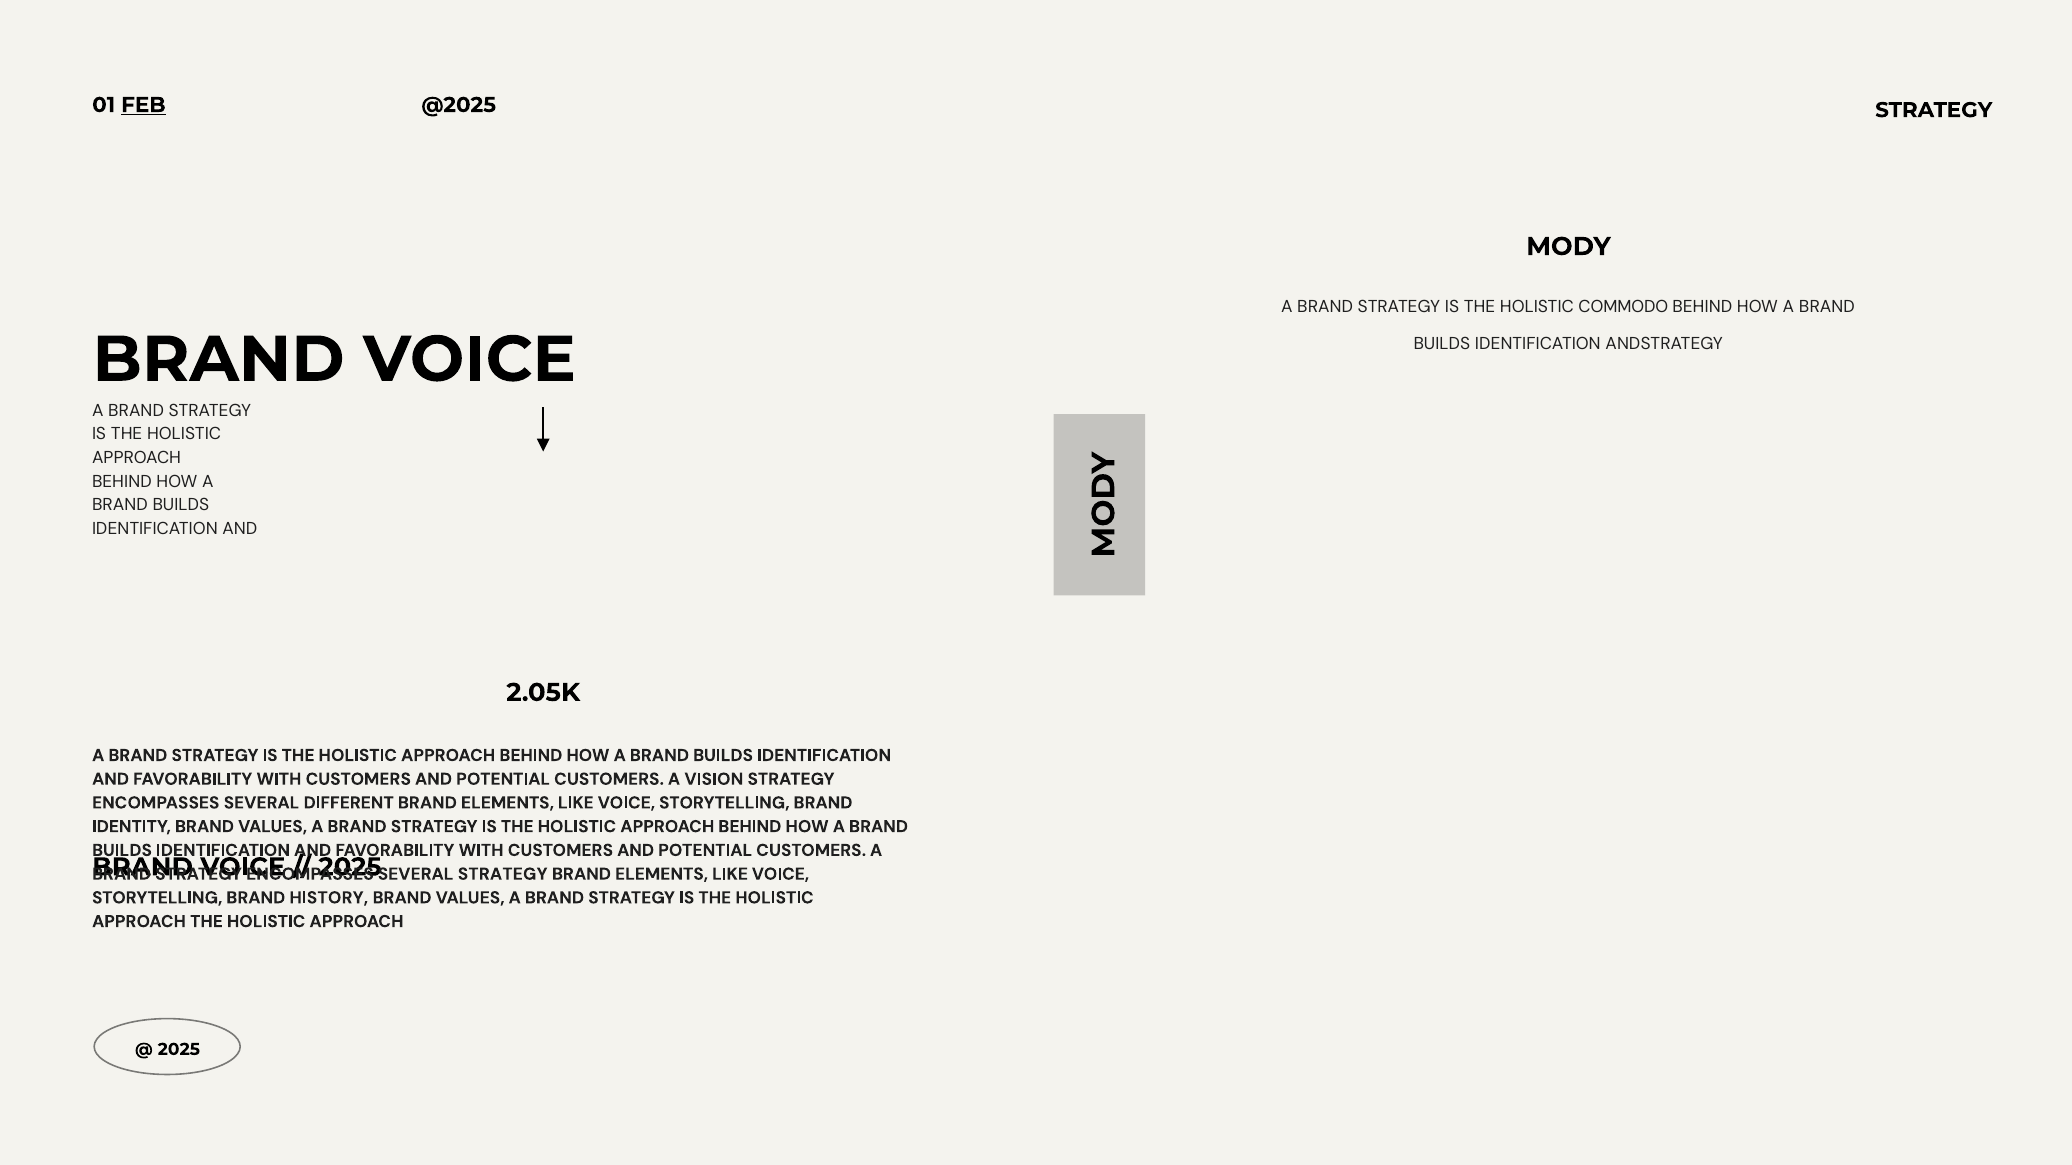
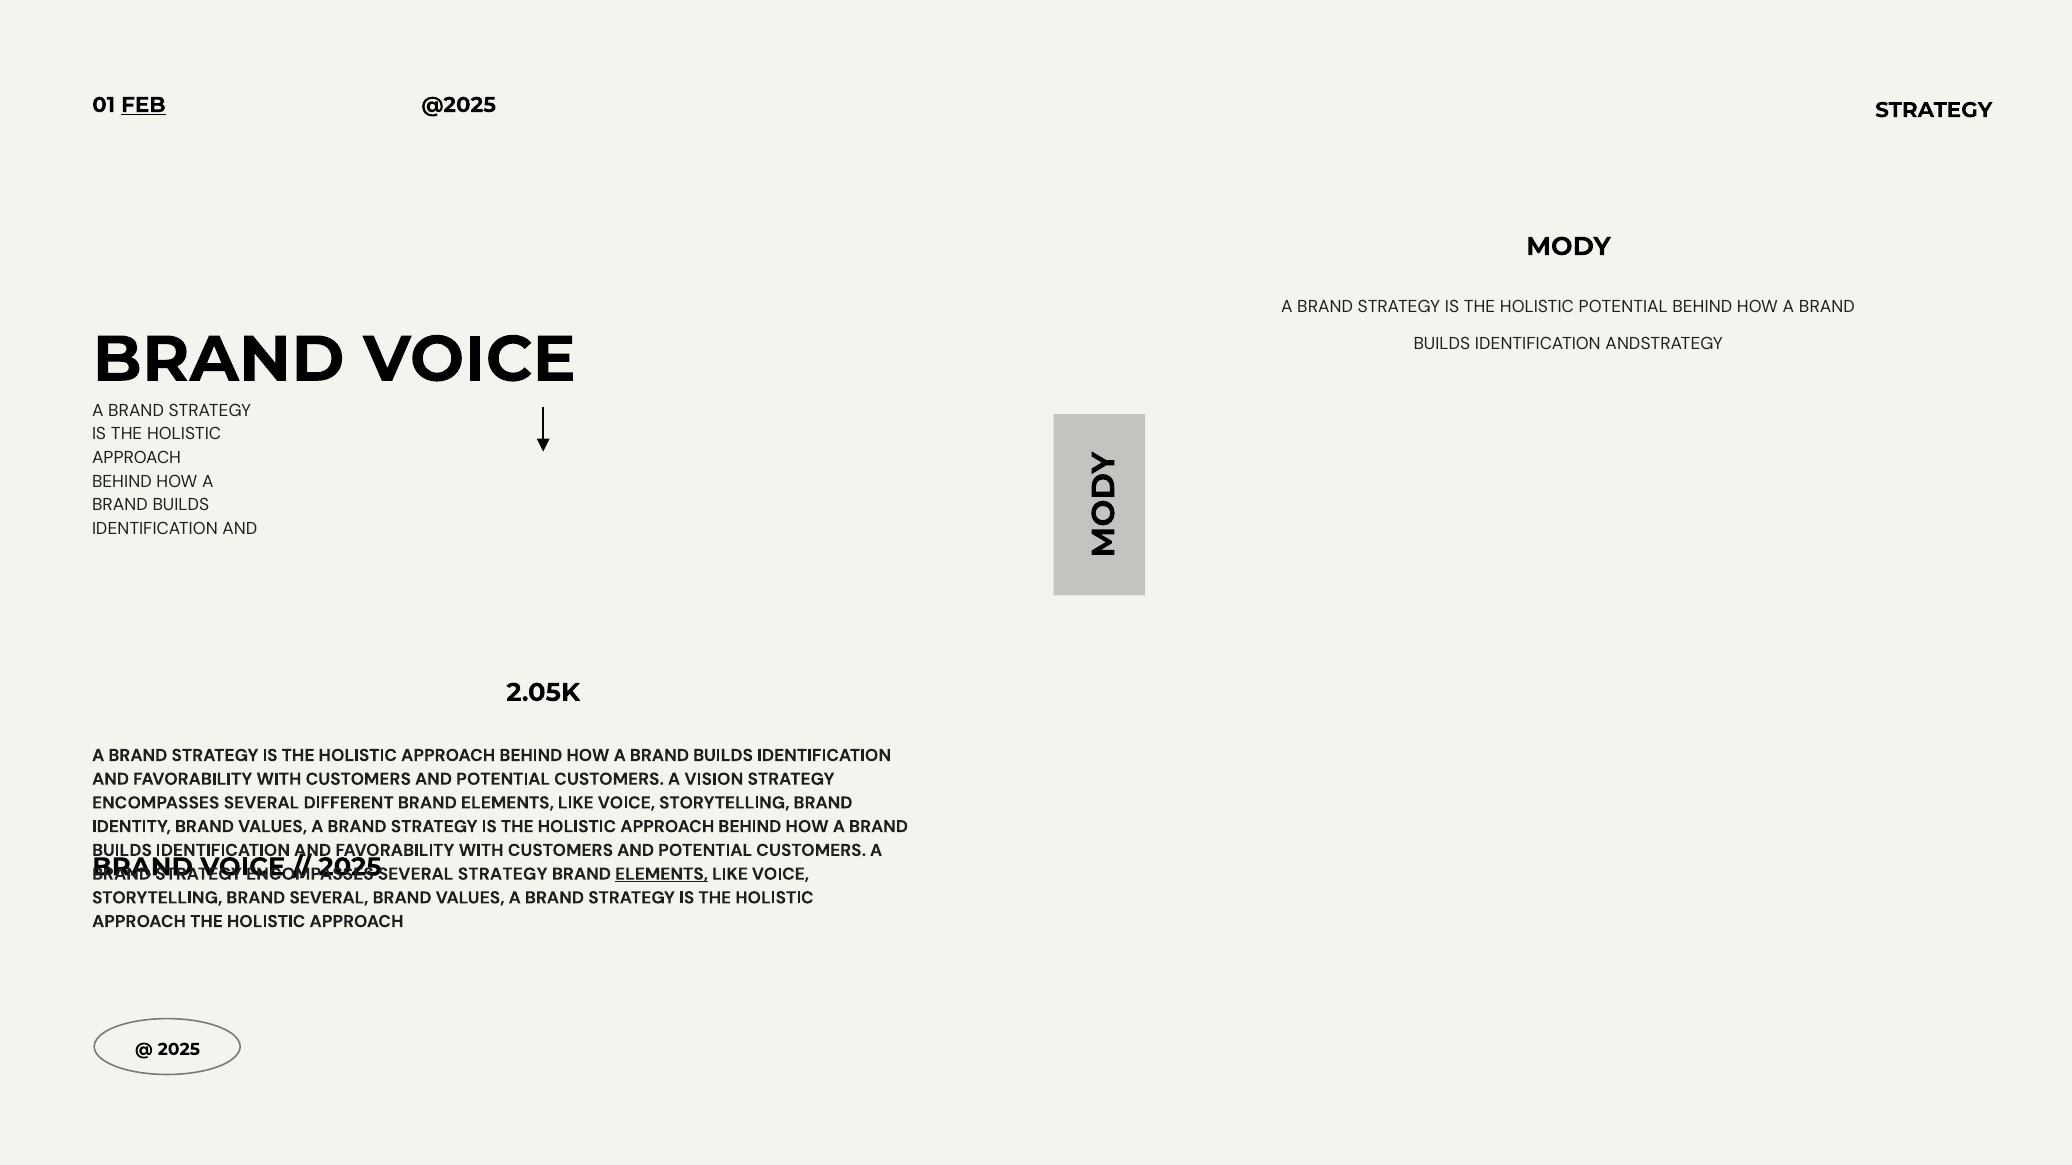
HOLISTIC COMMODO: COMMODO -> POTENTIAL (1623, 307)
ELEMENTS underline: none -> present (662, 874)
BRAND HISTORY: HISTORY -> SEVERAL (329, 898)
